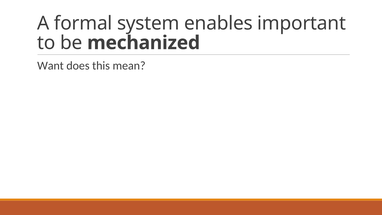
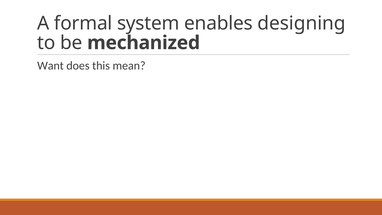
important: important -> designing (302, 23)
